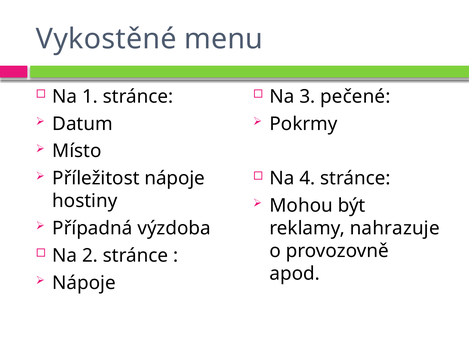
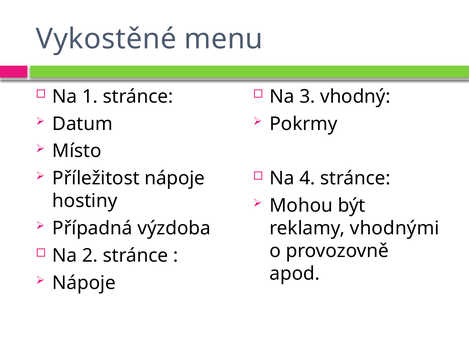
pečené: pečené -> vhodný (355, 96)
nahrazuje: nahrazuje -> vhodnými (395, 228)
